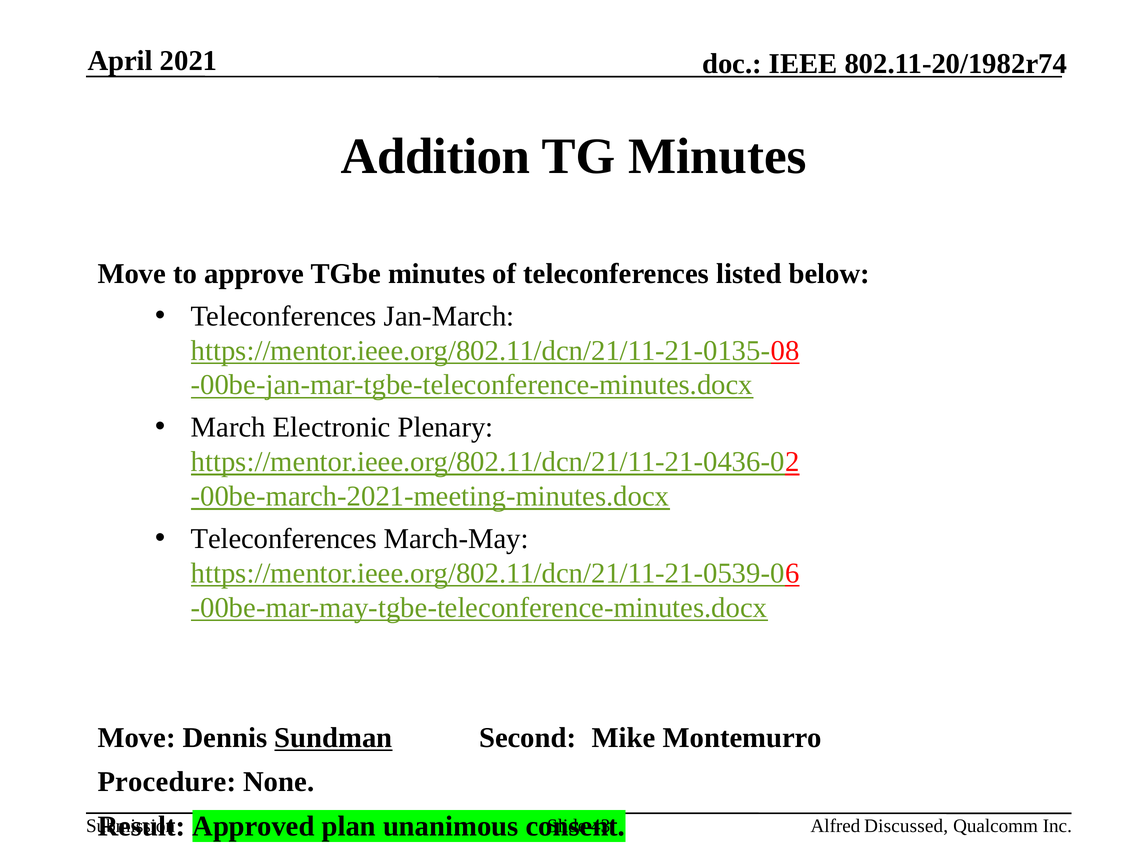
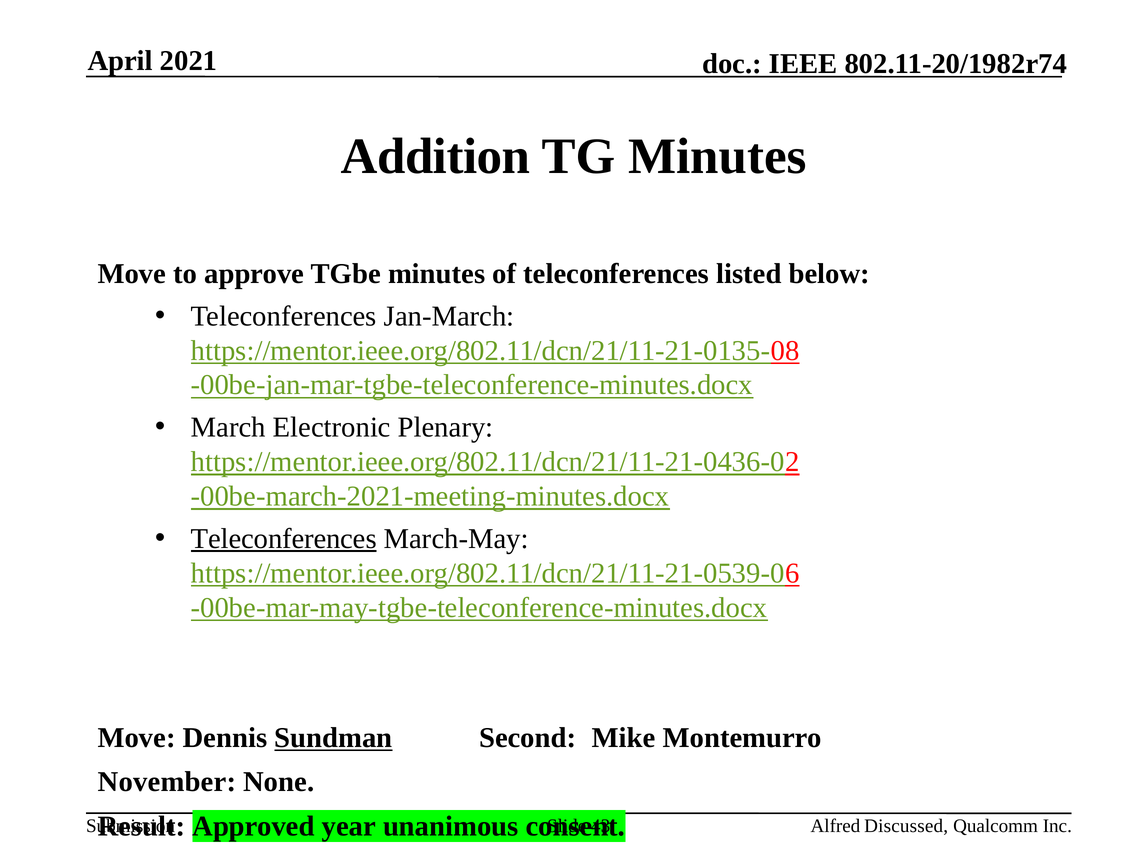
Teleconferences underline: none -> present (284, 539)
Procedure: Procedure -> November (167, 782)
plan: plan -> year (349, 826)
